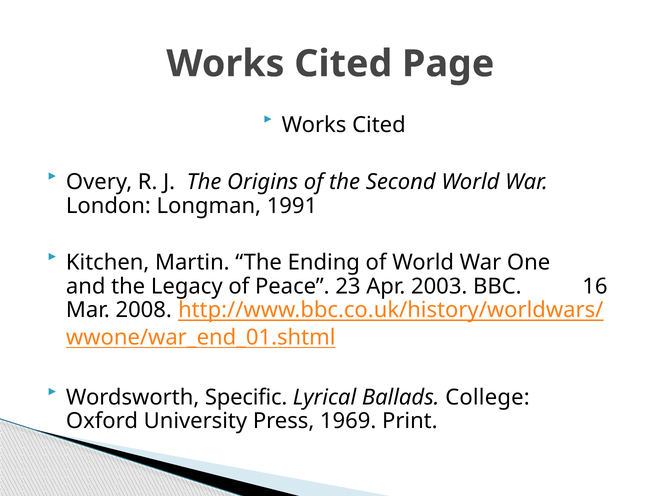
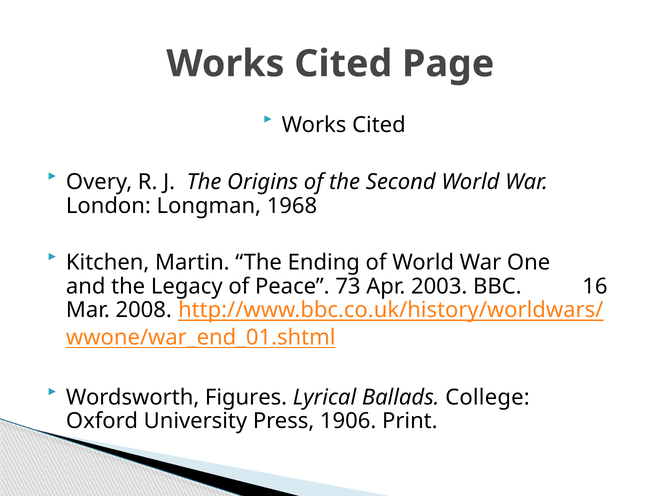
1991: 1991 -> 1968 (292, 206)
23: 23 -> 73 (348, 286)
Specific: Specific -> Figures (246, 397)
1969: 1969 -> 1906 (348, 421)
